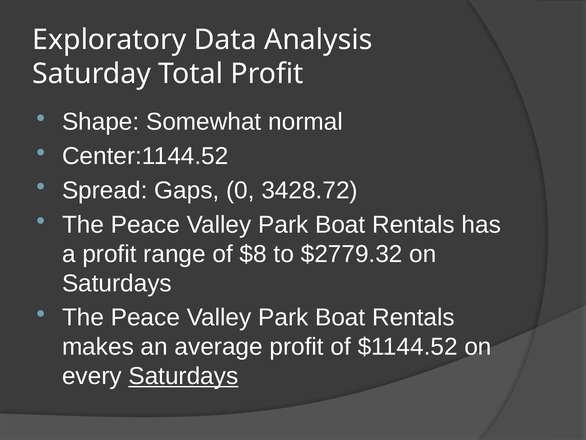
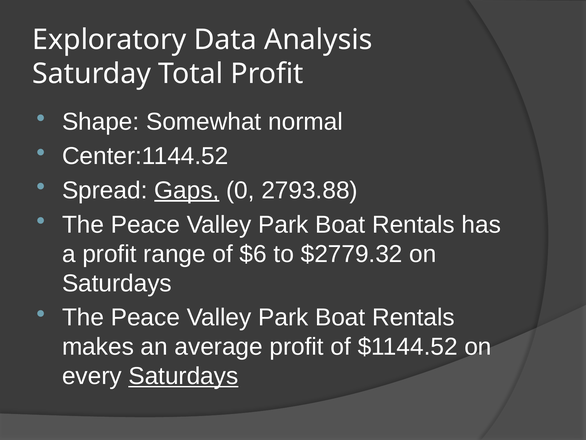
Gaps underline: none -> present (187, 190)
3428.72: 3428.72 -> 2793.88 (310, 190)
$8: $8 -> $6 (253, 254)
